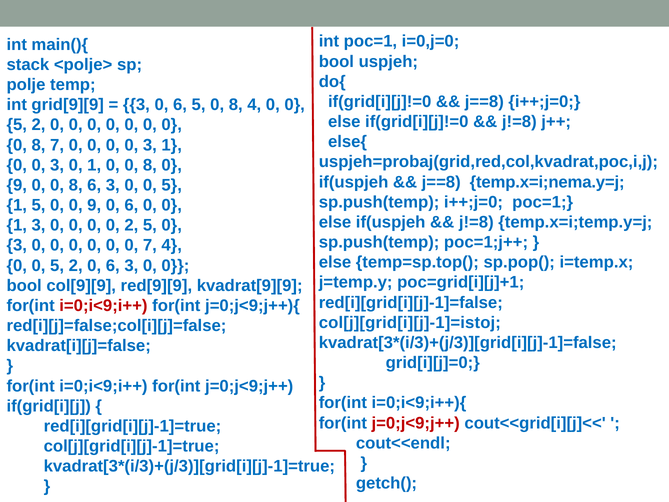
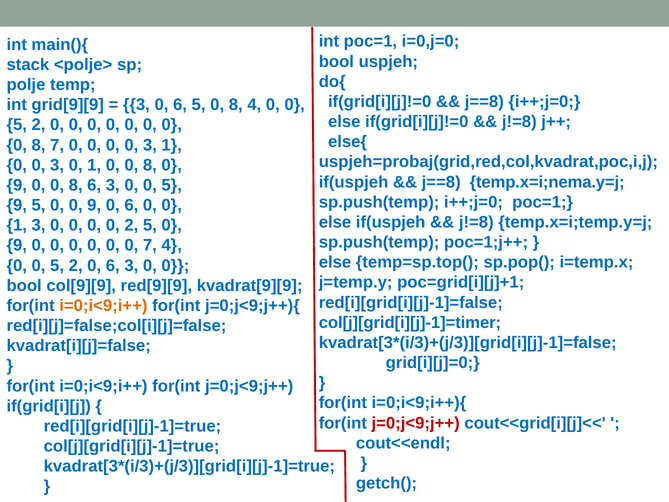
1: 1 -> 9 (17, 205)
3: 3 -> 9 (17, 245)
i=0;i<9;i++ colour: red -> orange (103, 306)
col[j][grid[i][j]-1]=istoj: col[j][grid[i][j]-1]=istoj -> col[j][grid[i][j]-1]=timer (410, 322)
